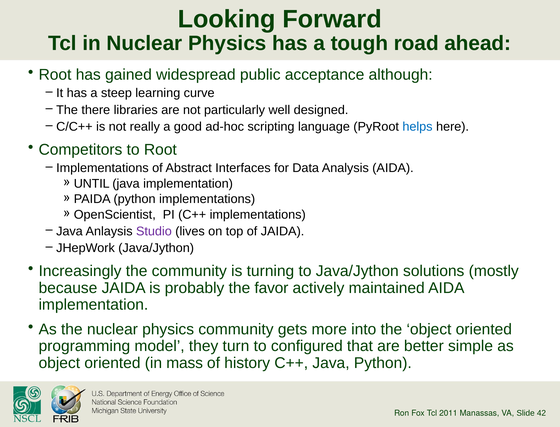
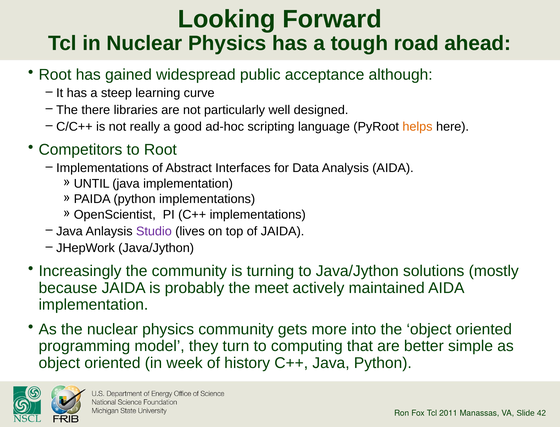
helps colour: blue -> orange (417, 127)
favor: favor -> meet (271, 288)
configured: configured -> computing (307, 346)
mass: mass -> week (185, 363)
